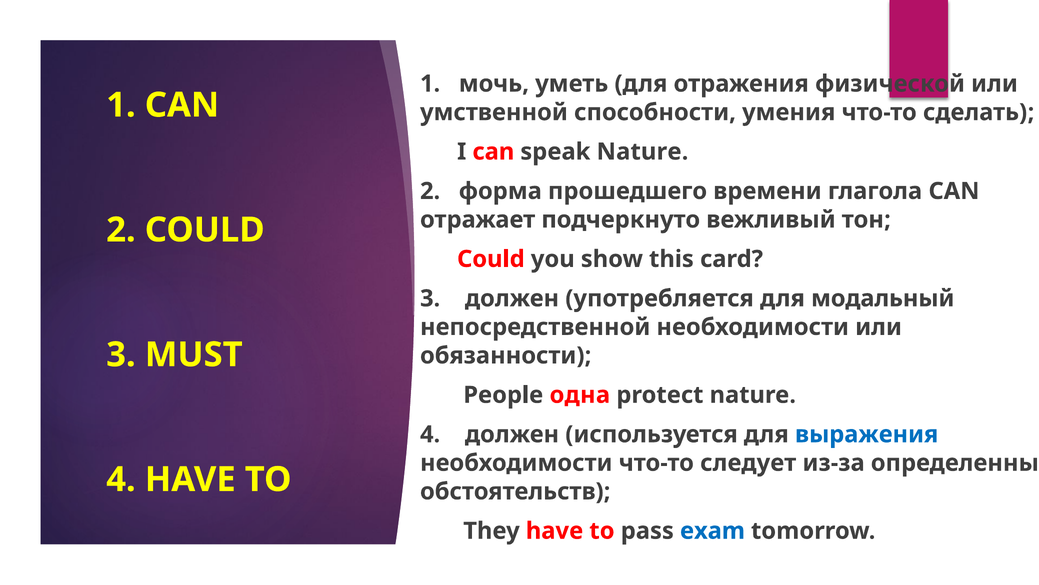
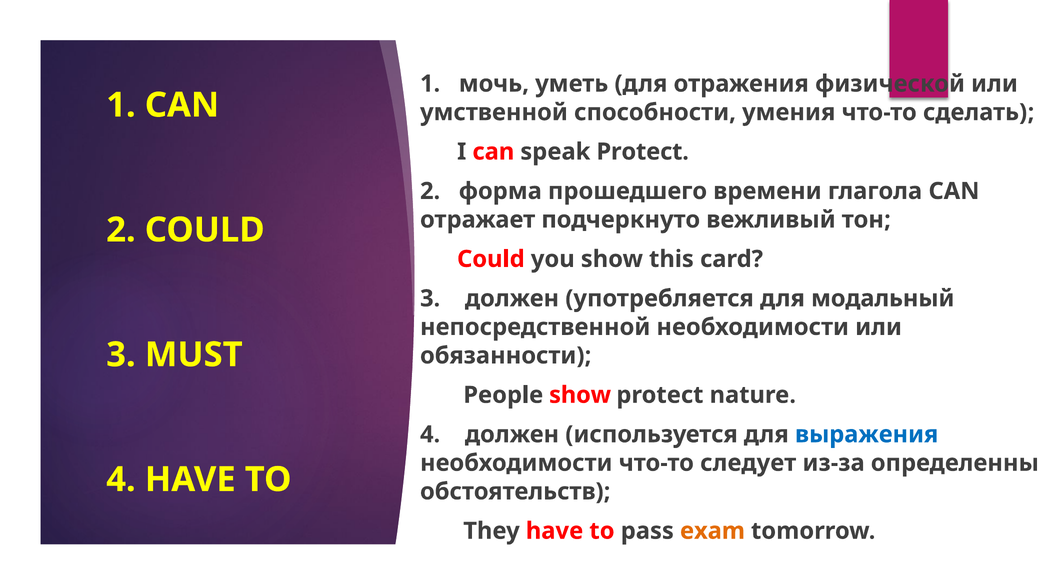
speak Nature: Nature -> Protect (643, 152)
People одна: одна -> show (580, 395)
exam colour: blue -> orange (712, 530)
